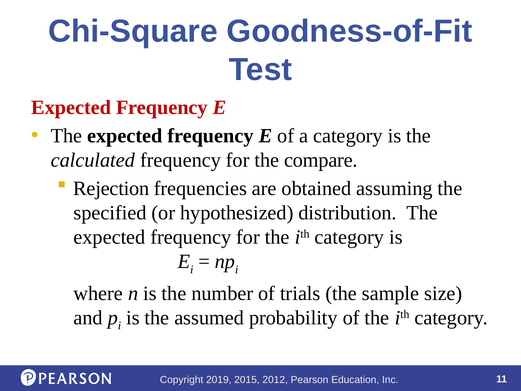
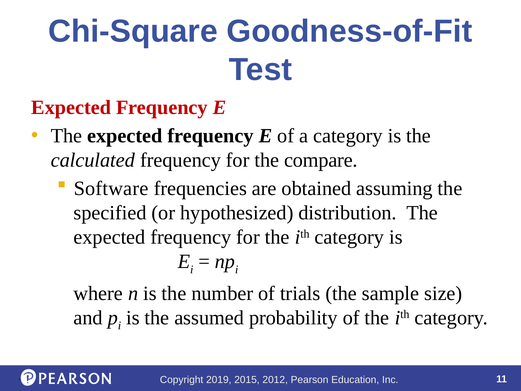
Rejection: Rejection -> Software (111, 188)
